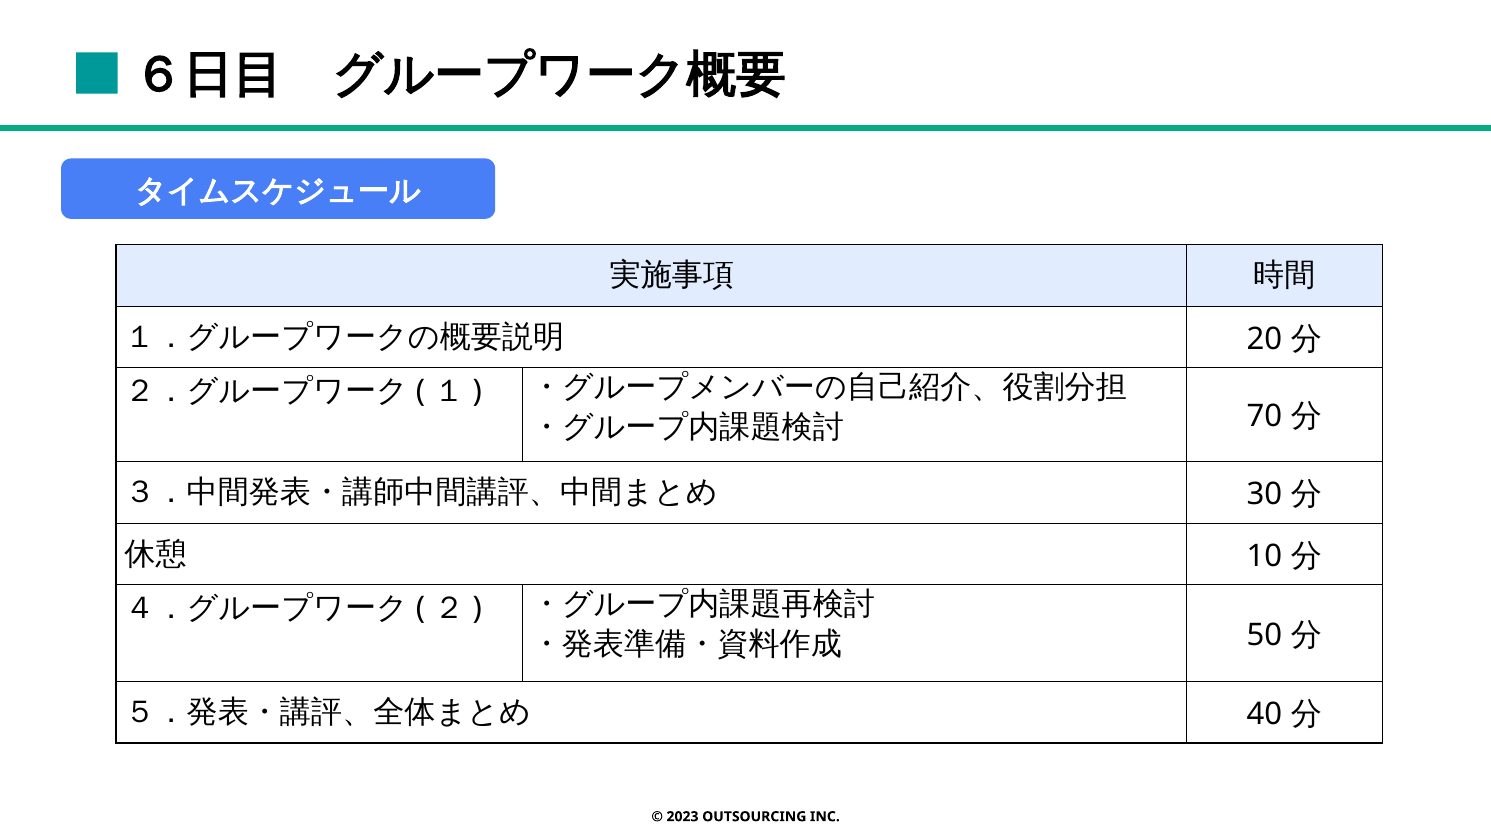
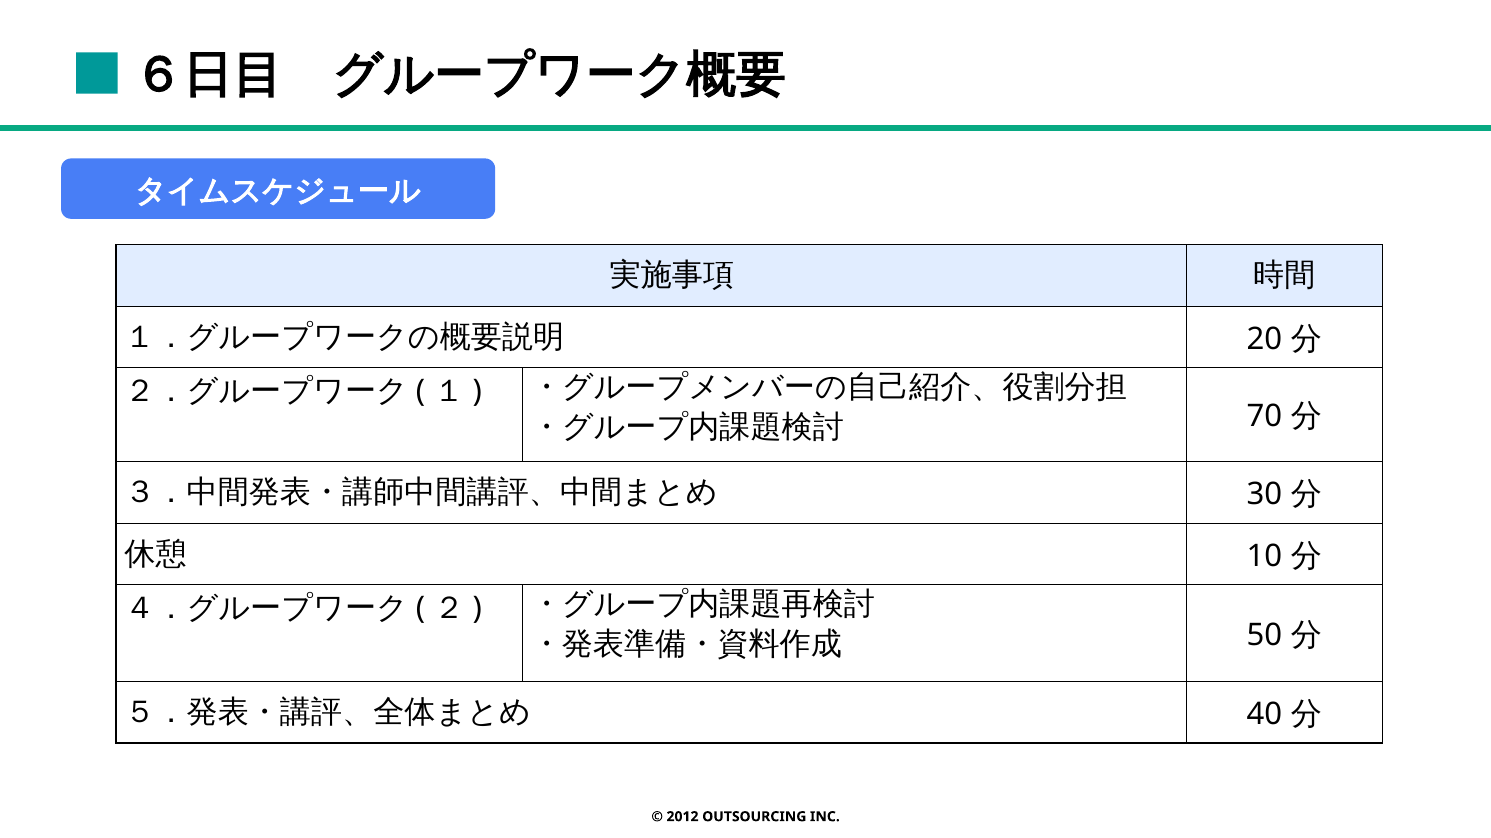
2023: 2023 -> 2012 (682, 817)
